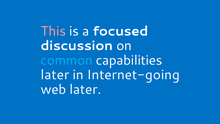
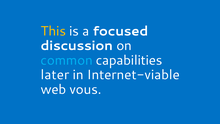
This colour: pink -> yellow (53, 31)
Internet-going: Internet-going -> Internet-viable (133, 75)
web later: later -> vous (85, 89)
